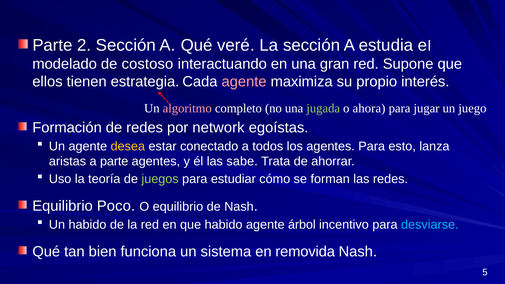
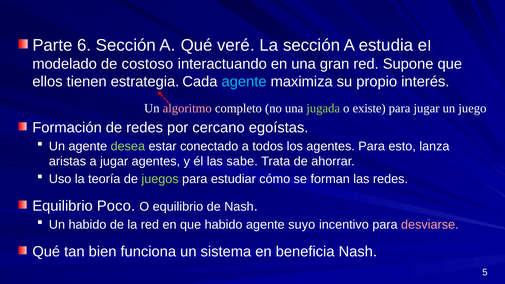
2: 2 -> 6 (84, 45)
agente colour: pink -> light blue (244, 82)
ahora: ahora -> existe (369, 108)
network: network -> cercano (219, 128)
desea colour: yellow -> light green (128, 146)
a parte: parte -> jugar (114, 161)
árbol: árbol -> suyo (302, 225)
desviarse colour: light blue -> pink (430, 225)
removida: removida -> beneficia (305, 252)
